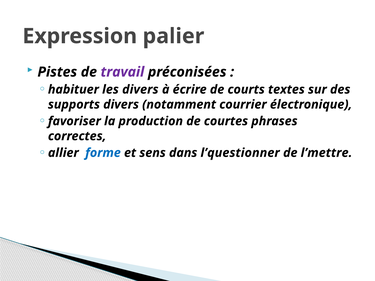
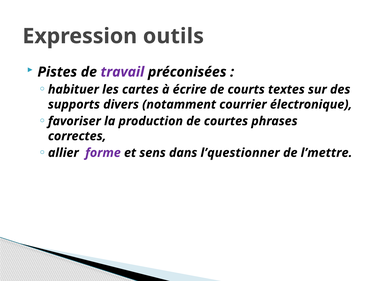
palier: palier -> outils (173, 36)
les divers: divers -> cartes (140, 90)
forme colour: blue -> purple (103, 153)
